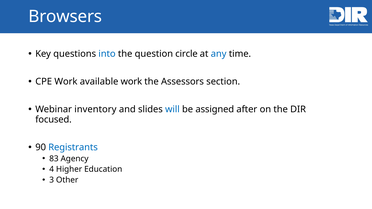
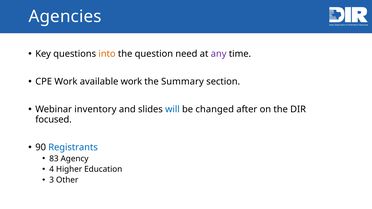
Browsers: Browsers -> Agencies (65, 16)
into colour: blue -> orange (107, 54)
circle: circle -> need (186, 54)
any colour: blue -> purple (219, 54)
Assessors: Assessors -> Summary (182, 82)
assigned: assigned -> changed (215, 110)
